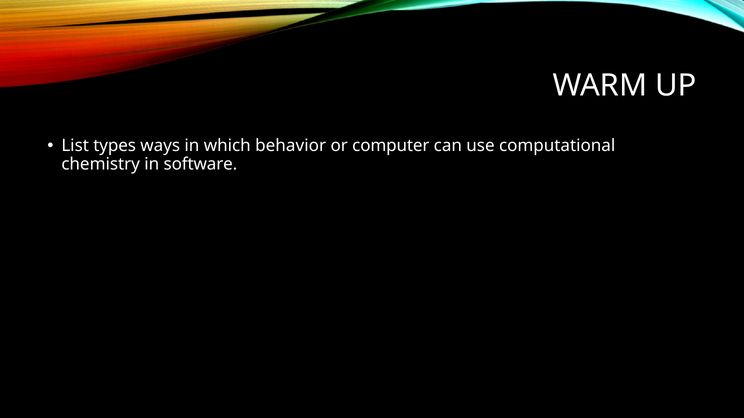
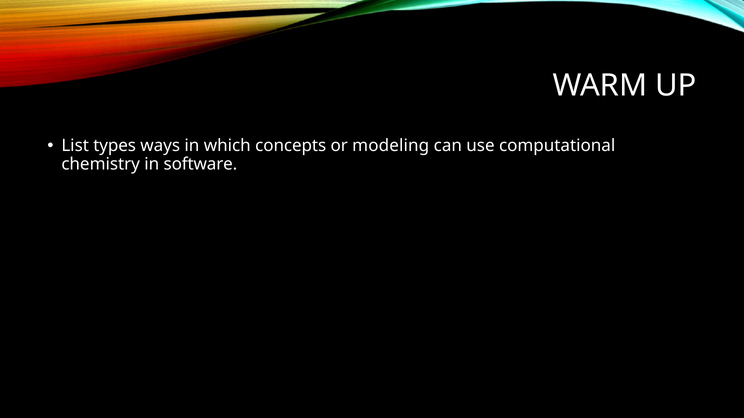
behavior: behavior -> concepts (291, 146)
computer: computer -> modeling (391, 146)
